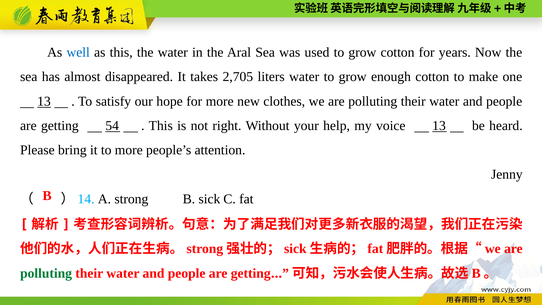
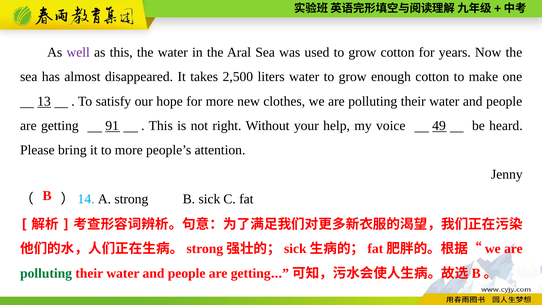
well colour: blue -> purple (78, 52)
2,705: 2,705 -> 2,500 (238, 77)
54: 54 -> 91 (112, 126)
voice 13: 13 -> 49 (439, 126)
